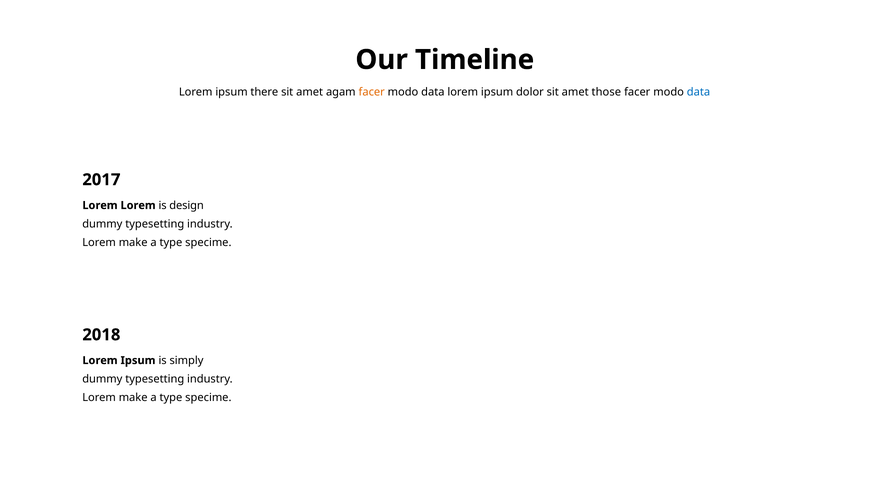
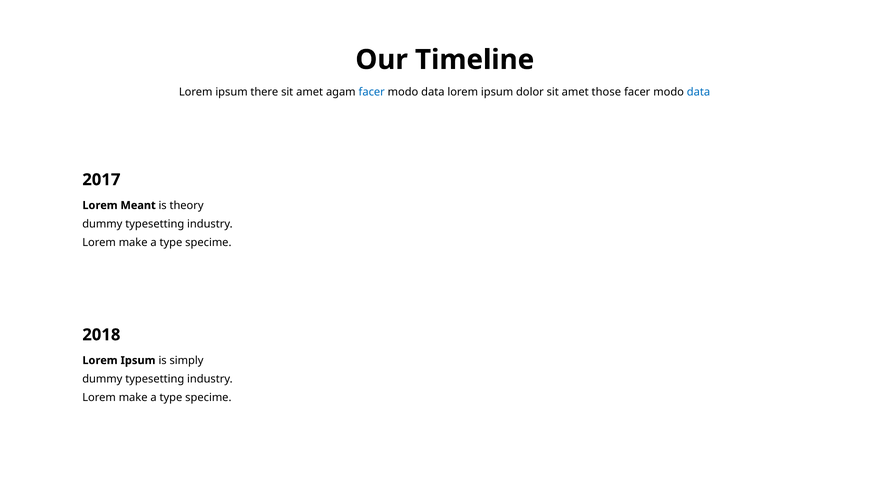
facer colour: orange -> blue (372, 92)
Lorem Lorem: Lorem -> Meant (138, 205)
design: design -> theory (187, 205)
